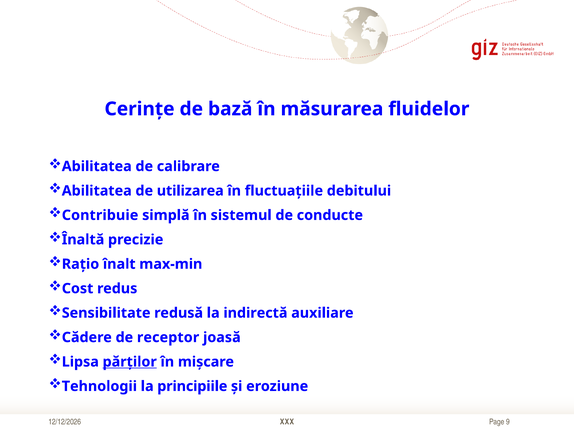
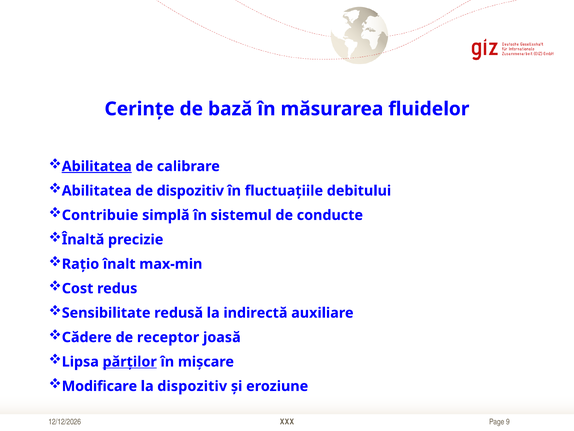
Abilitatea underline: none -> present (97, 166)
de utilizarea: utilizarea -> dispozitiv (190, 191)
Tehnologii: Tehnologii -> Modificare (99, 386)
la principiile: principiile -> dispozitiv (192, 386)
